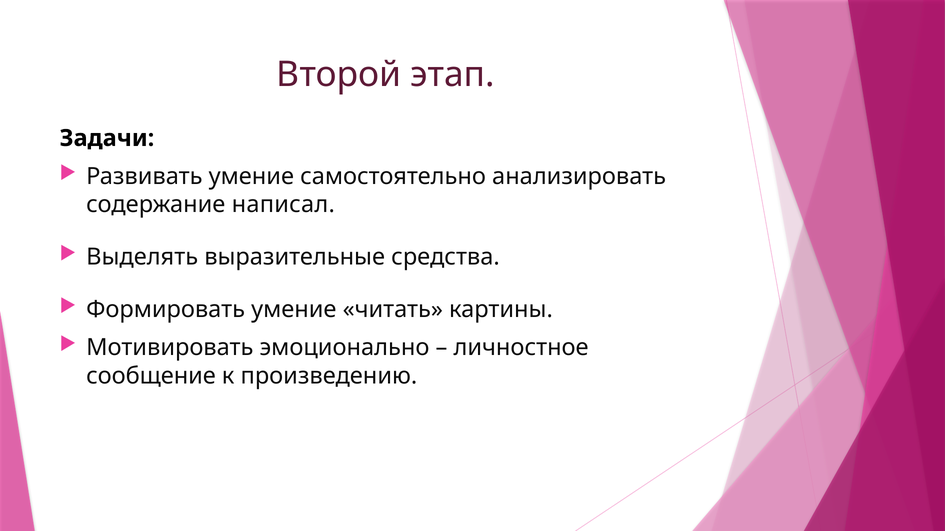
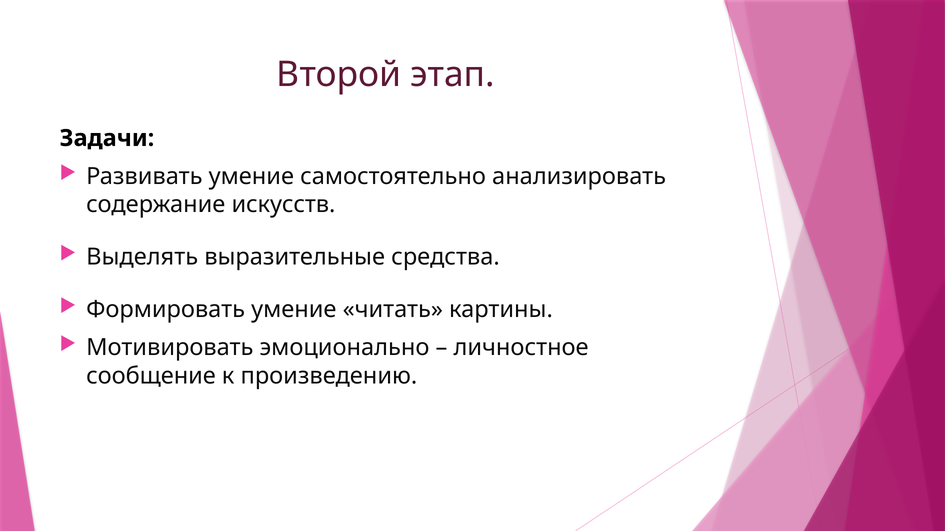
написал: написал -> искусств (283, 205)
